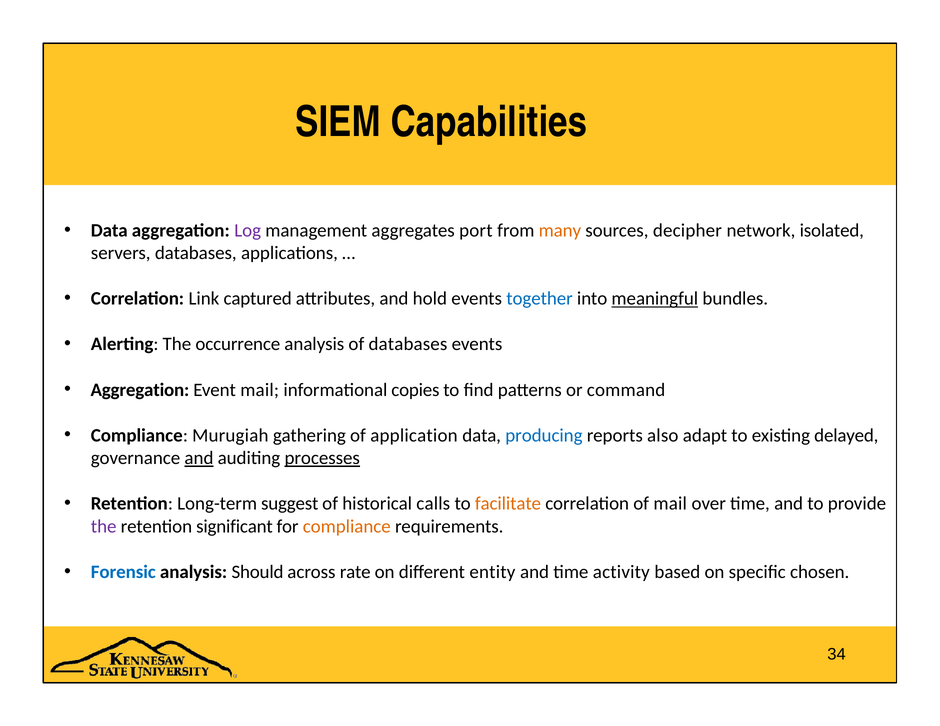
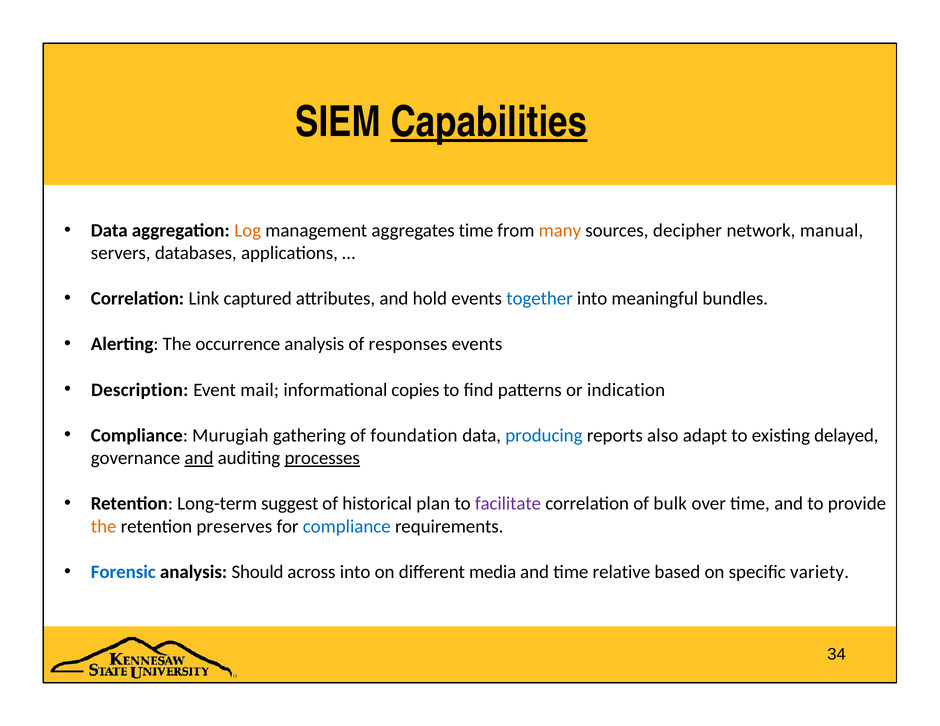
Capabilities underline: none -> present (489, 122)
Log colour: purple -> orange (248, 231)
aggregates port: port -> time (476, 231)
isolated: isolated -> manual (832, 231)
meaningful underline: present -> none (655, 299)
of databases: databases -> responses (408, 344)
Aggregation: Aggregation -> Description (140, 390)
command: command -> indication (626, 390)
application: application -> foundation (414, 436)
calls: calls -> plan (433, 504)
facilitate colour: orange -> purple (508, 504)
of mail: mail -> bulk (670, 504)
the colour: purple -> orange (104, 527)
significant: significant -> preserves (234, 527)
compliance colour: orange -> blue (347, 527)
across rate: rate -> into (355, 572)
entity: entity -> media (493, 572)
activity: activity -> relative (621, 572)
chosen: chosen -> variety (820, 572)
